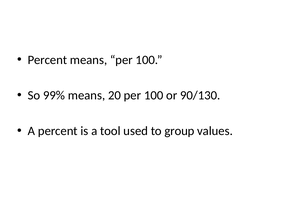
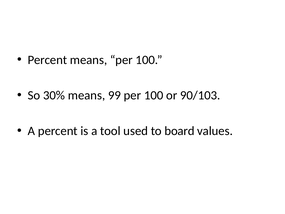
99%: 99% -> 30% (54, 95)
20: 20 -> 99 (114, 95)
90/130: 90/130 -> 90/103 (200, 95)
group: group -> board (179, 131)
